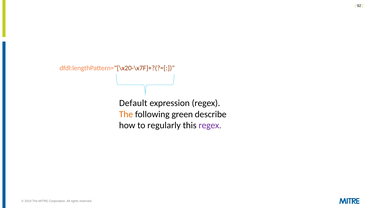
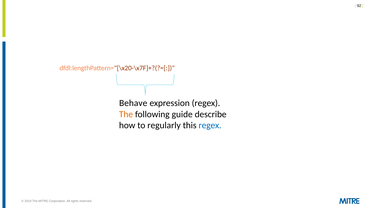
Default: Default -> Behave (133, 103)
green: green -> guide (182, 114)
regex colour: purple -> blue (210, 125)
